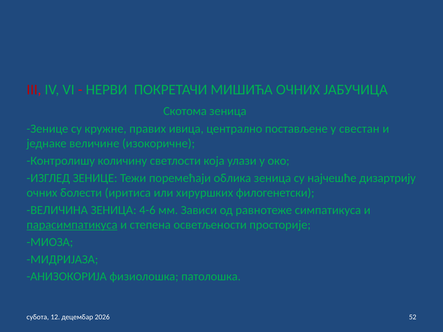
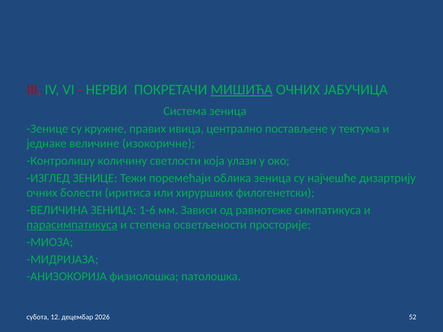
МИШИЋА underline: none -> present (242, 90)
Скотома: Скотома -> Система (185, 111)
свестан: свестан -> тектума (359, 129)
4-6: 4-6 -> 1-6 (147, 210)
